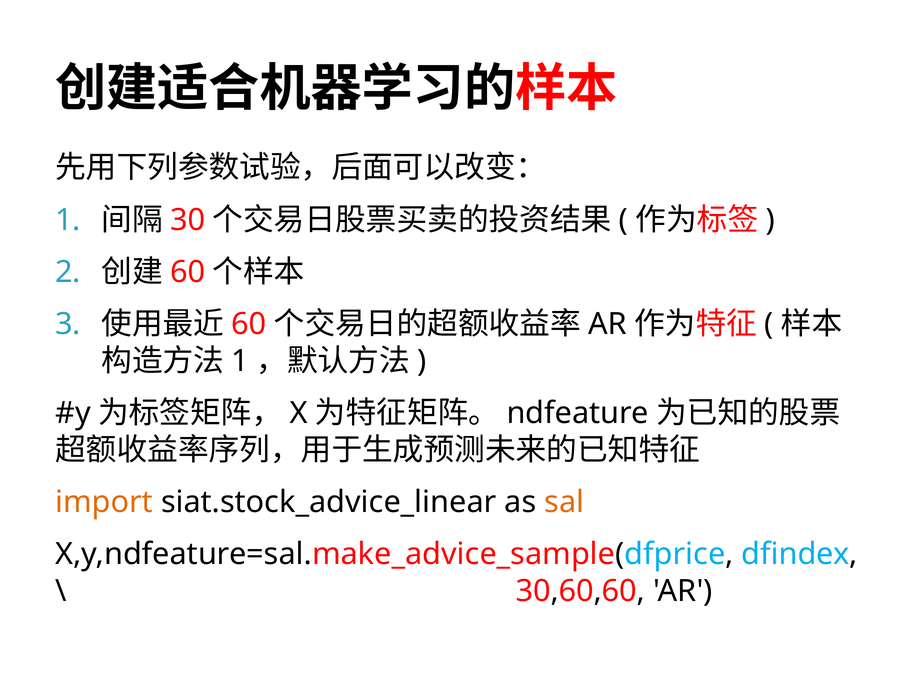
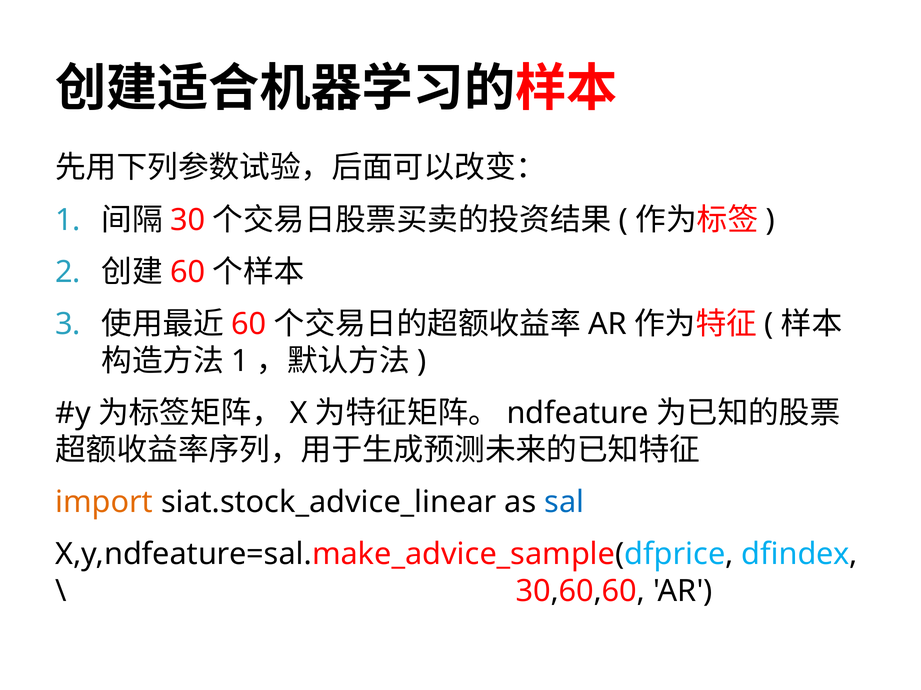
sal colour: orange -> blue (564, 503)
